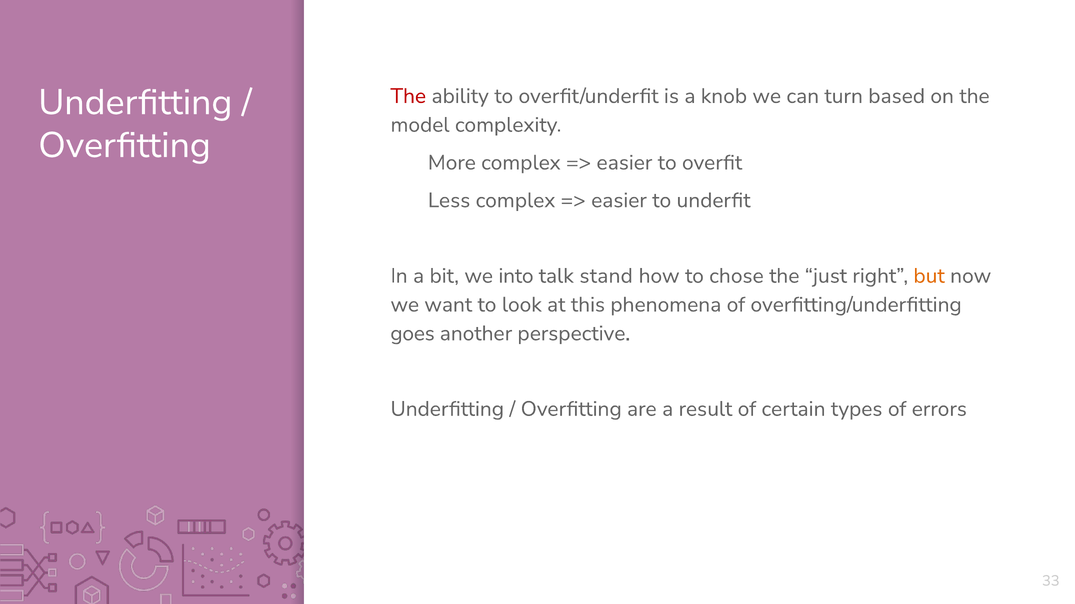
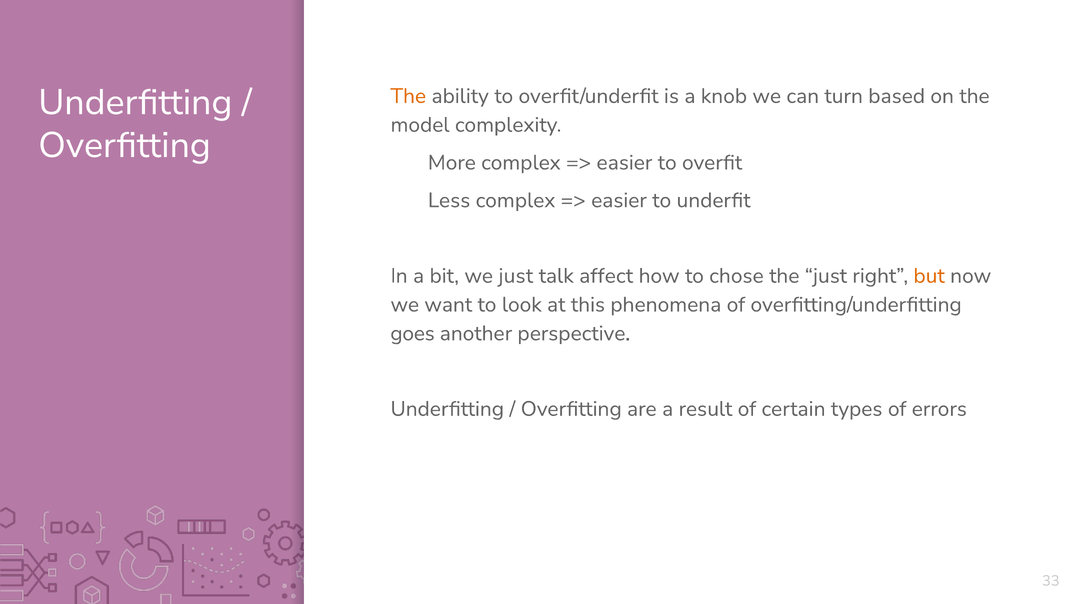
The colour: red -> orange (408, 96)
we into: into -> just (516, 276)
stand: stand -> affect (606, 276)
